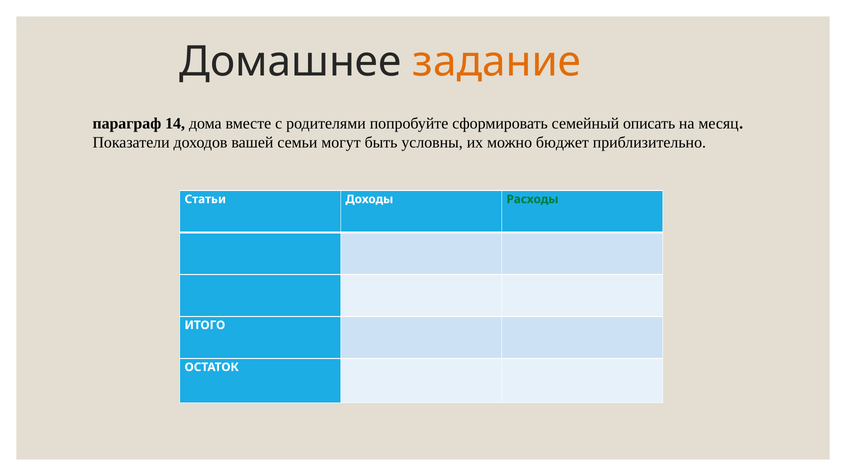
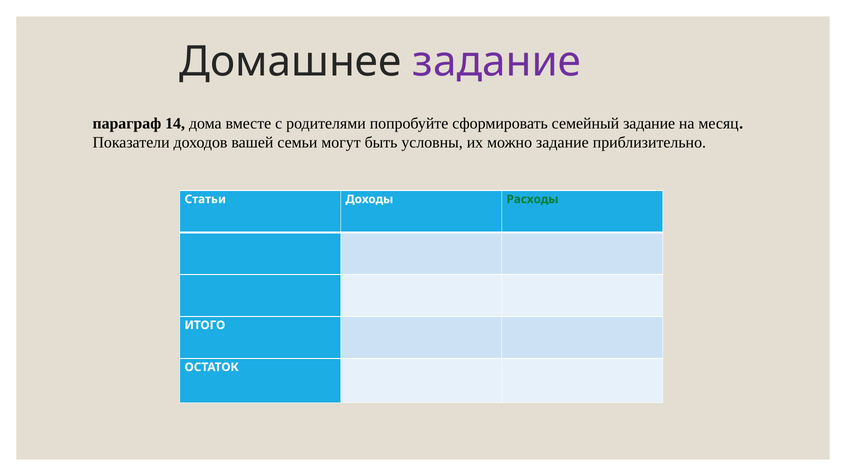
задание colour: orange -> purple (497, 62)
семейный описать: описать -> задание (649, 124)
можно бюджет: бюджет -> задание (562, 143)
